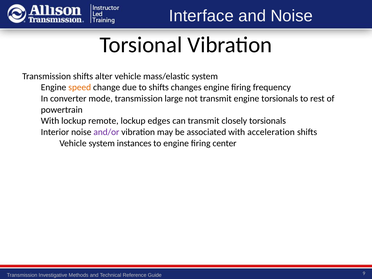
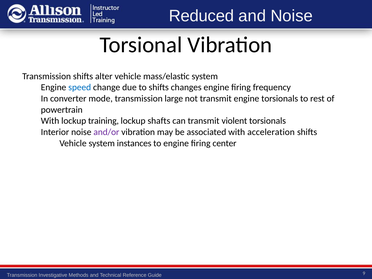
Interface: Interface -> Reduced (201, 16)
speed colour: orange -> blue (80, 87)
remote: remote -> training (103, 121)
edges: edges -> shafts (159, 121)
closely: closely -> violent (234, 121)
